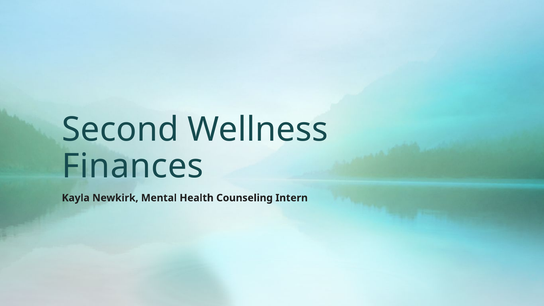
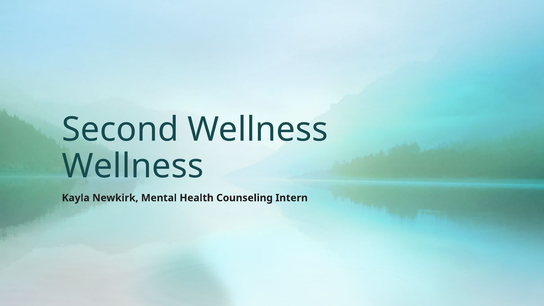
Finances: Finances -> Wellness (133, 166)
